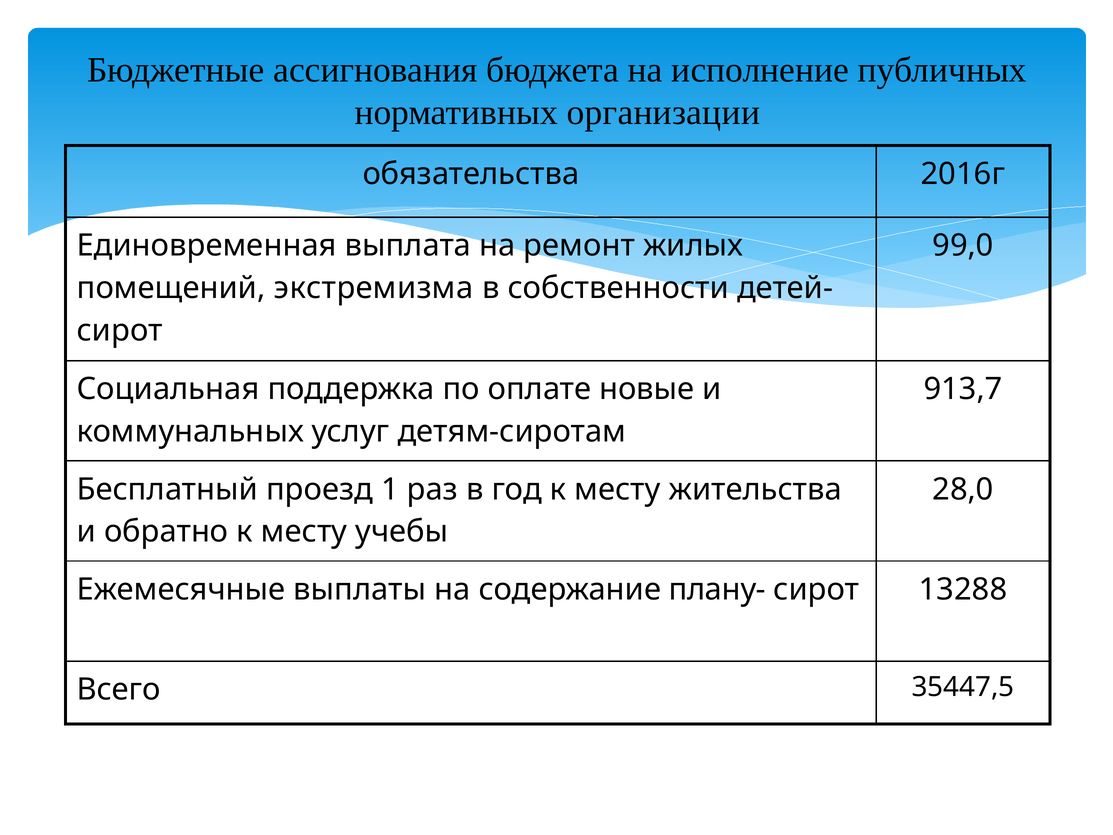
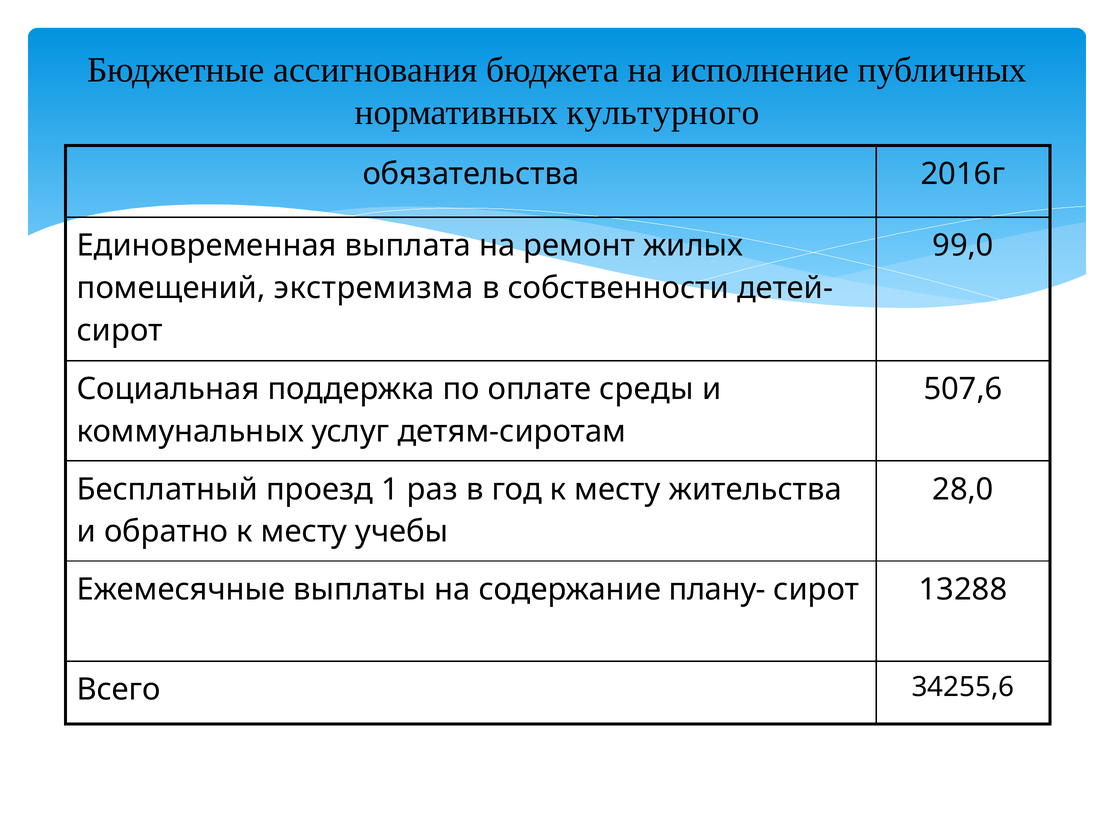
организации: организации -> культурного (663, 112)
новые: новые -> среды (647, 389)
913,7: 913,7 -> 507,6 (963, 389)
35447,5: 35447,5 -> 34255,6 (963, 687)
